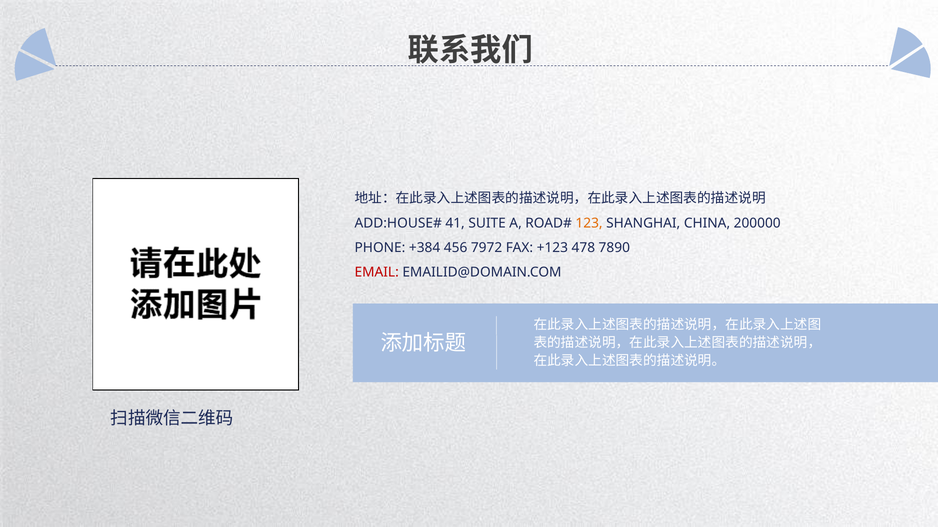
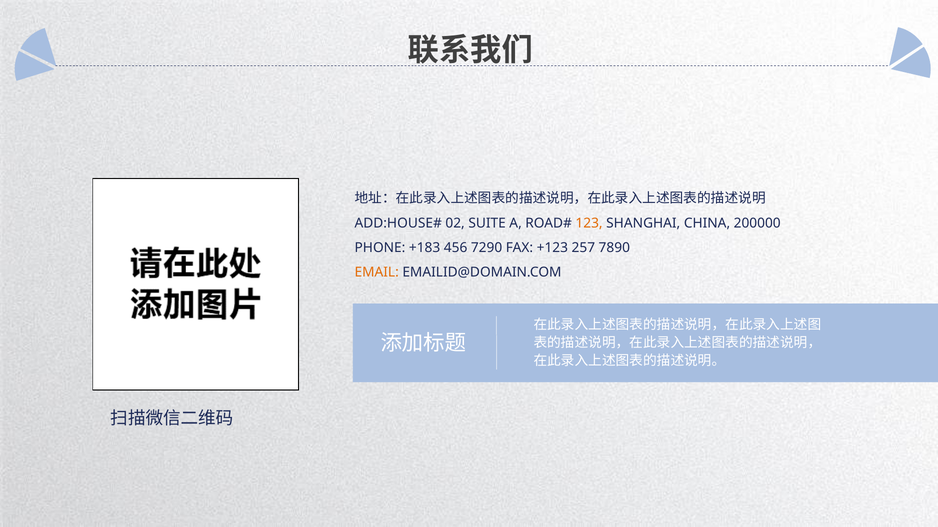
41: 41 -> 02 (455, 223)
+384: +384 -> +183 (425, 248)
7972: 7972 -> 7290 (487, 248)
478: 478 -> 257 (583, 248)
EMAIL colour: red -> orange (377, 273)
